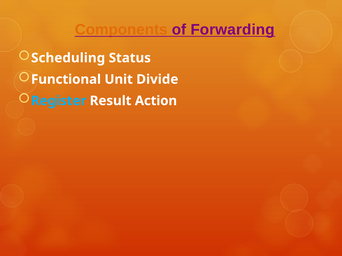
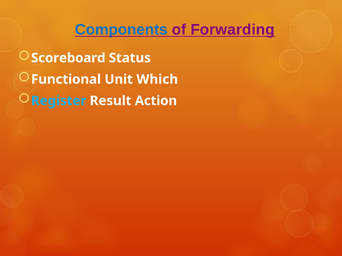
Components colour: orange -> blue (121, 30)
Scheduling: Scheduling -> Scoreboard (68, 58)
Divide: Divide -> Which (157, 79)
